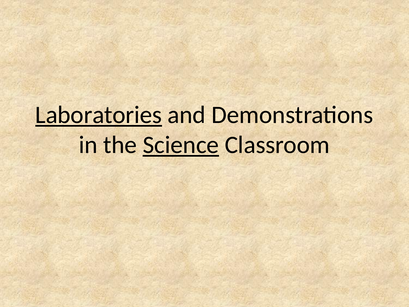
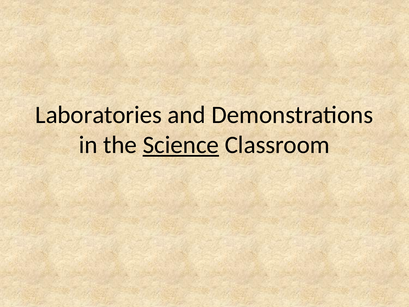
Laboratories underline: present -> none (99, 115)
